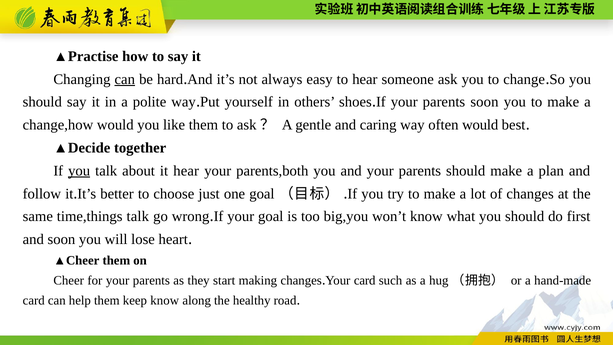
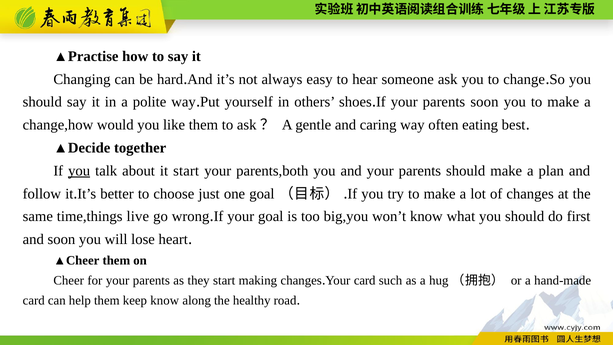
can underline: present -> none (125, 79)
often would: would -> eating (480, 125)
it hear: hear -> start (186, 171)
time,things talk: talk -> live (138, 217)
